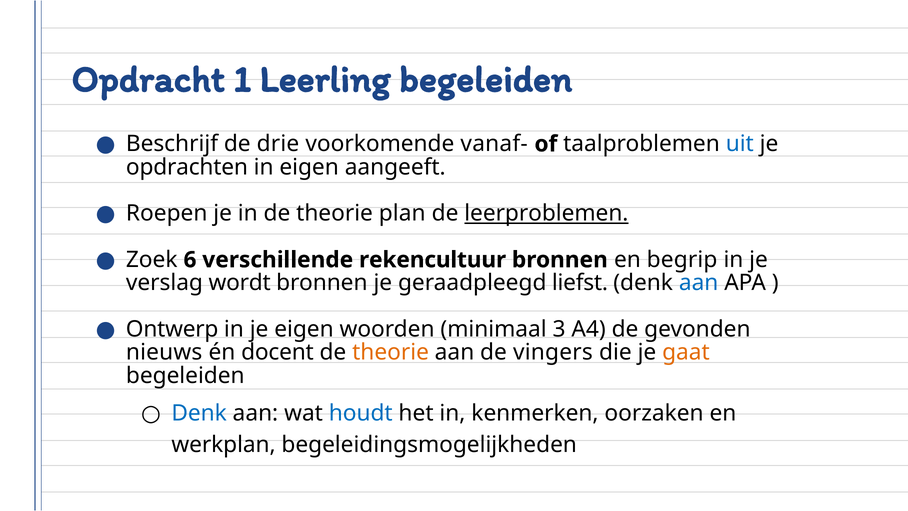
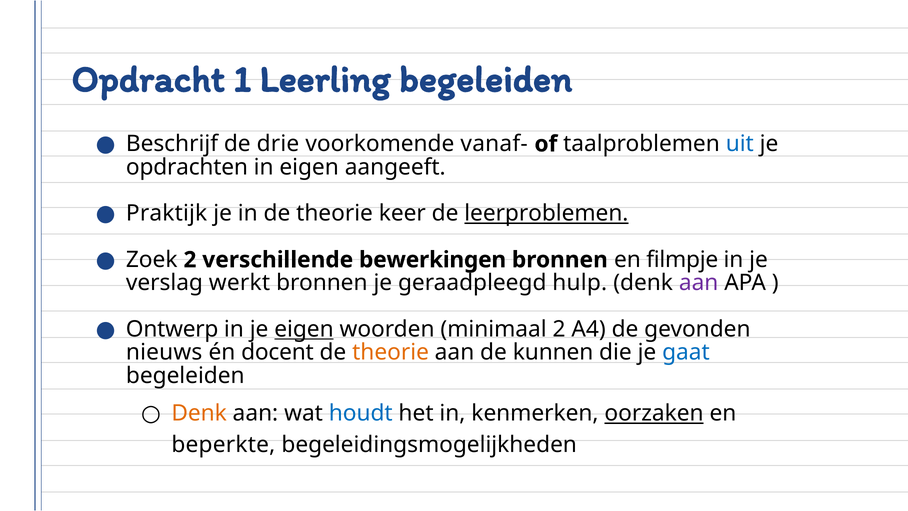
Roepen: Roepen -> Praktijk (167, 213)
plan: plan -> keer (402, 213)
Zoek 6: 6 -> 2 (190, 260)
rekencultuur: rekencultuur -> bewerkingen (433, 260)
begrip: begrip -> filmpje (682, 260)
wordt: wordt -> werkt (239, 283)
liefst: liefst -> hulp (580, 283)
aan colour: blue -> purple (699, 283)
eigen underline: none -> present (304, 329)
minimaal 3: 3 -> 2 (559, 329)
vingers: vingers -> kunnen (553, 352)
gaat colour: orange -> blue (686, 352)
Denk colour: blue -> orange (199, 413)
oorzaken underline: none -> present (654, 413)
werkplan: werkplan -> beperkte (223, 445)
